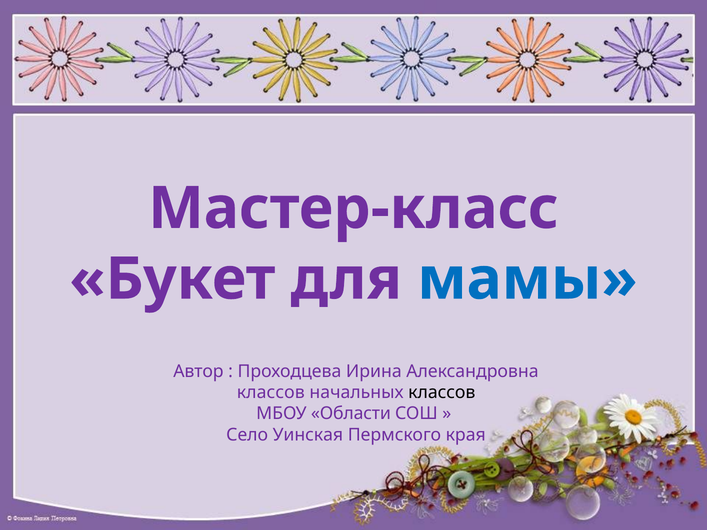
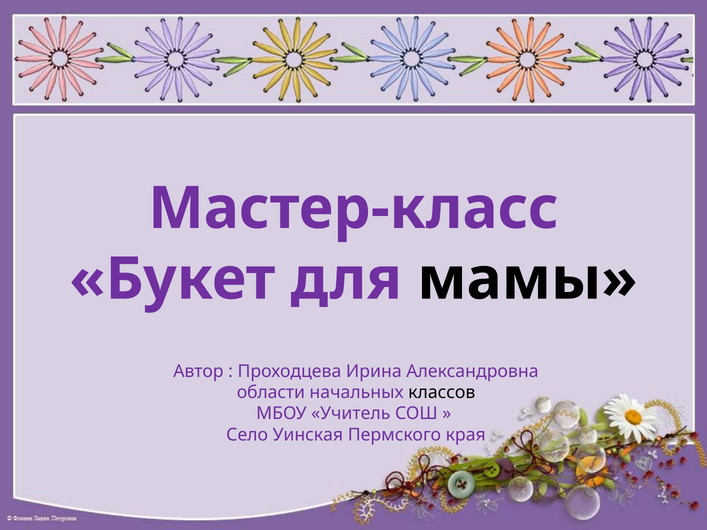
мамы colour: blue -> black (527, 279)
классов: классов -> области (271, 393)
Области: Области -> Учитель (351, 414)
